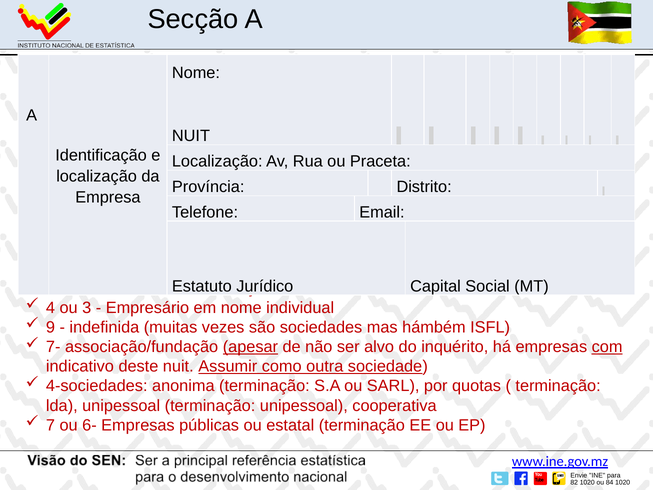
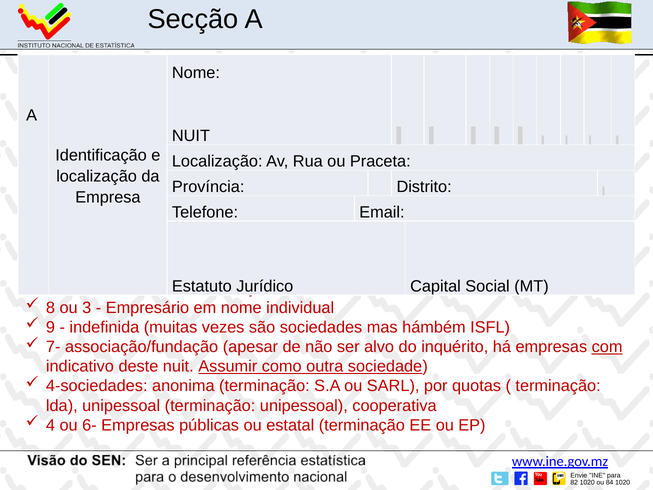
4: 4 -> 8 (51, 307)
apesar underline: present -> none (250, 347)
7: 7 -> 4 (51, 425)
